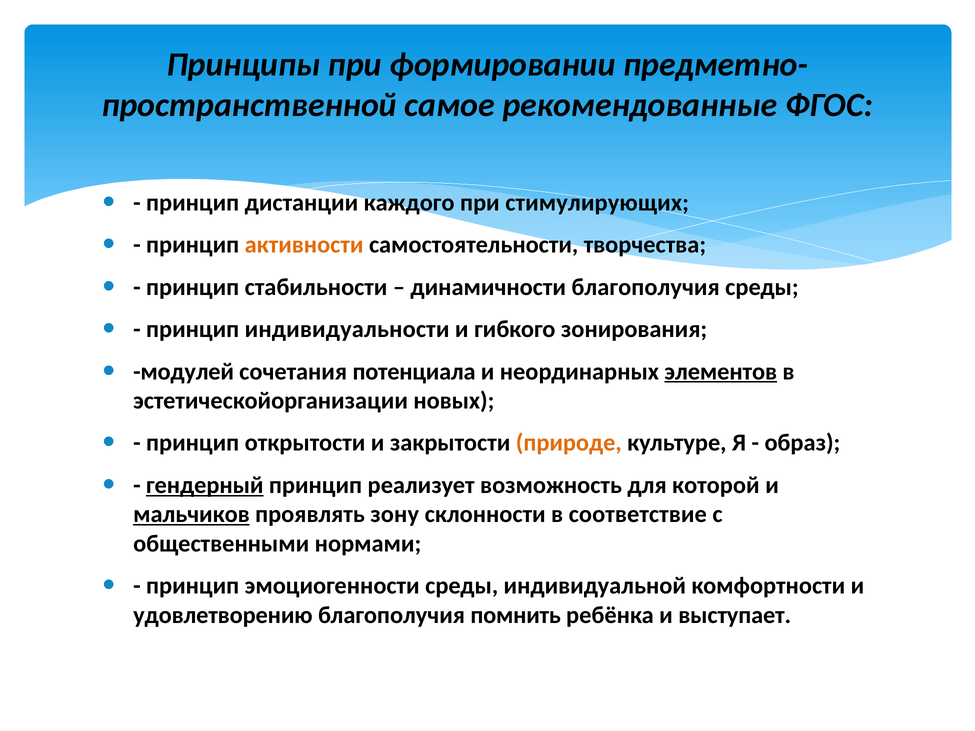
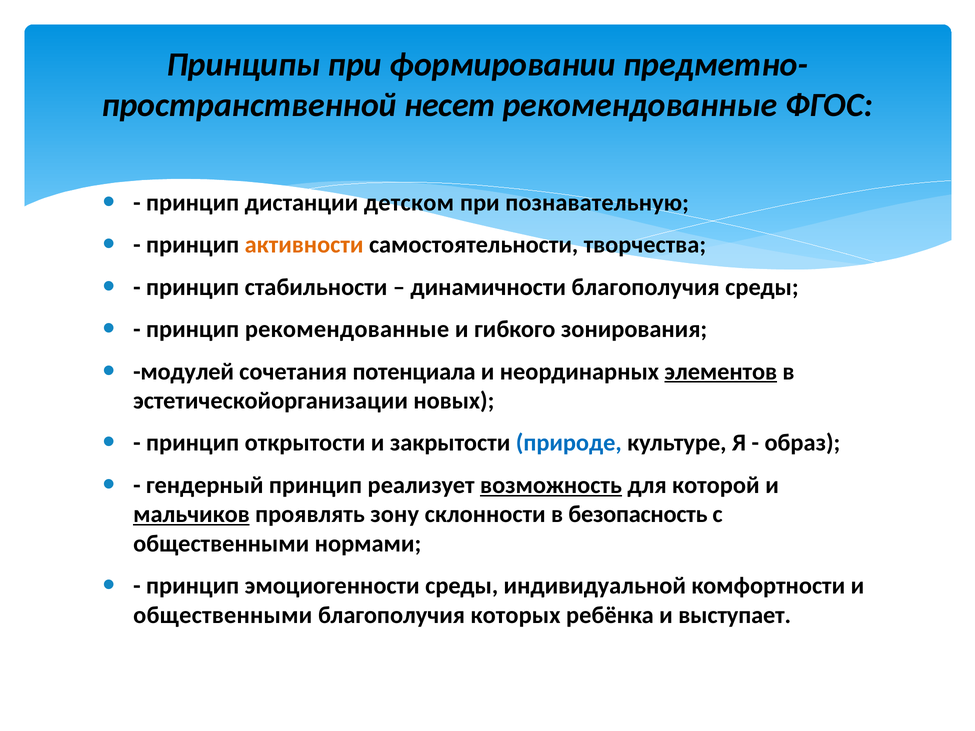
самое: самое -> несет (450, 105)
каждого: каждого -> детском (409, 203)
стимулирующих: стимулирующих -> познавательную (597, 203)
принцип индивидуальности: индивидуальности -> рекомендованные (347, 329)
природе colour: orange -> blue (569, 443)
гендерный underline: present -> none (205, 485)
возможность underline: none -> present (551, 485)
соответствие: соответствие -> безопасность (638, 515)
удовлетворению: удовлетворению -> общественными (223, 615)
помнить: помнить -> которых (515, 615)
